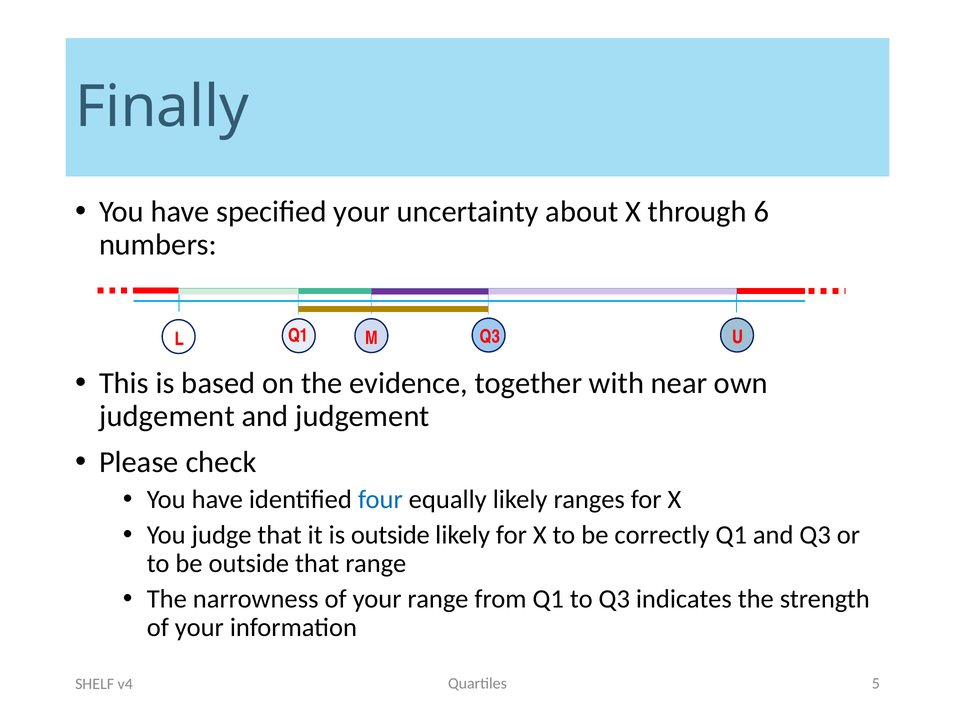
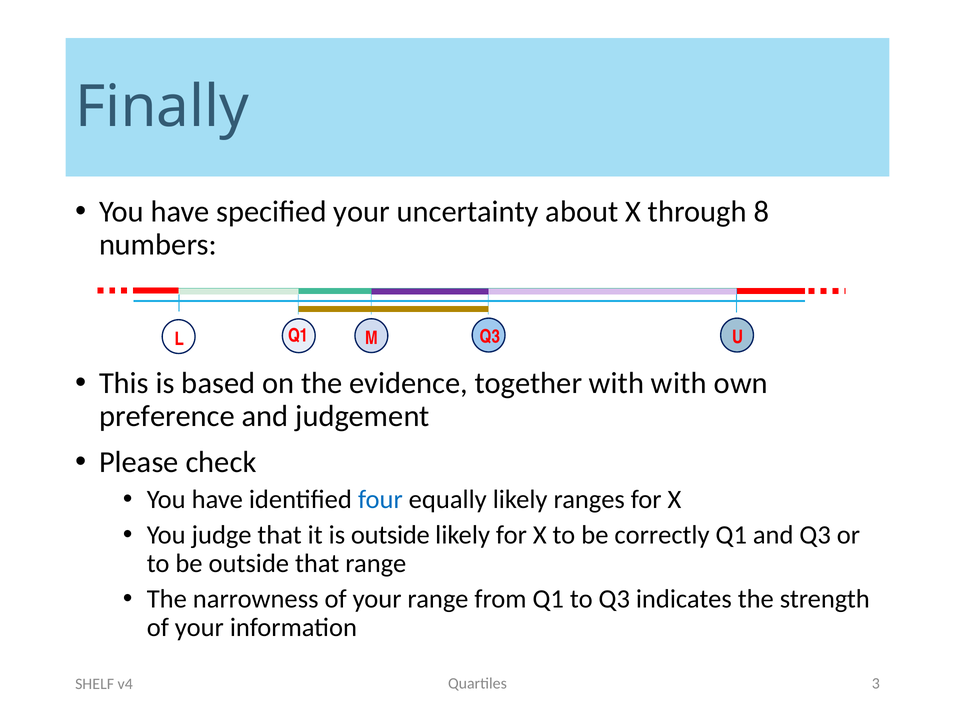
6: 6 -> 8 (762, 212)
with near: near -> with (679, 383)
judgement: judgement -> preference (167, 416)
5: 5 -> 3 (876, 684)
